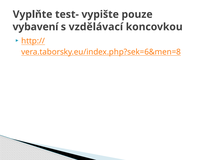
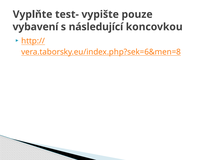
vzdělávací: vzdělávací -> následující (96, 27)
